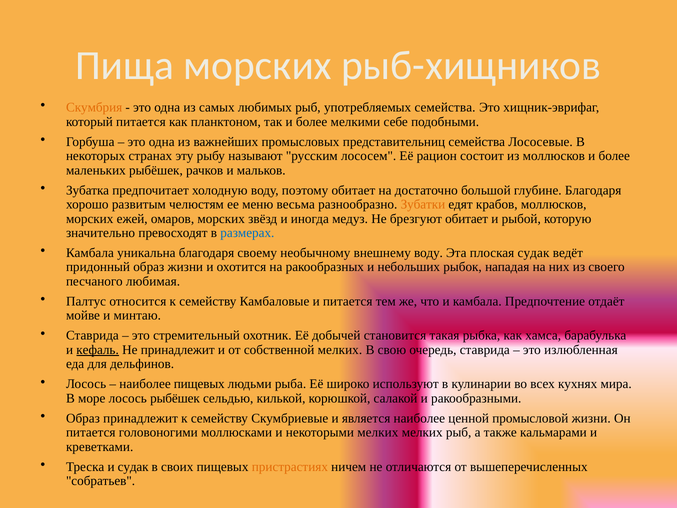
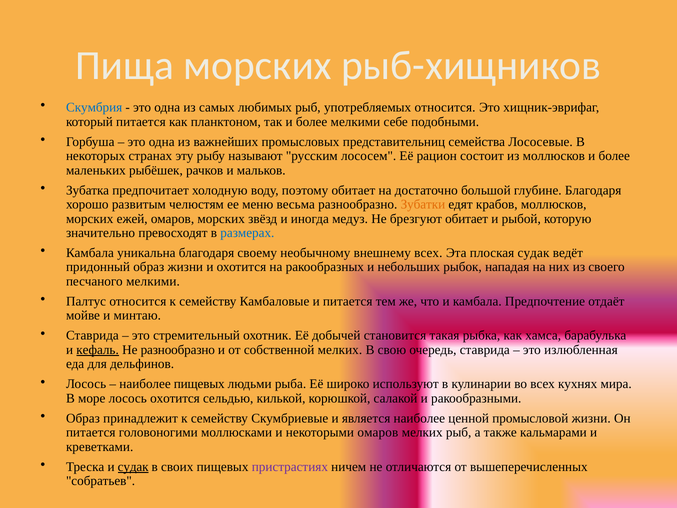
Скумбрия colour: orange -> blue (94, 107)
употребляемых семейства: семейства -> относится (445, 107)
внешнему воду: воду -> всех (428, 253)
песчаного любимая: любимая -> мелкими (153, 281)
Не принадлежит: принадлежит -> разнообразно (178, 350)
лосось рыбёшек: рыбёшек -> охотится (175, 398)
некоторыми мелких: мелких -> омаров (378, 432)
судак underline: none -> present (133, 467)
пристрастиях colour: orange -> purple (290, 467)
